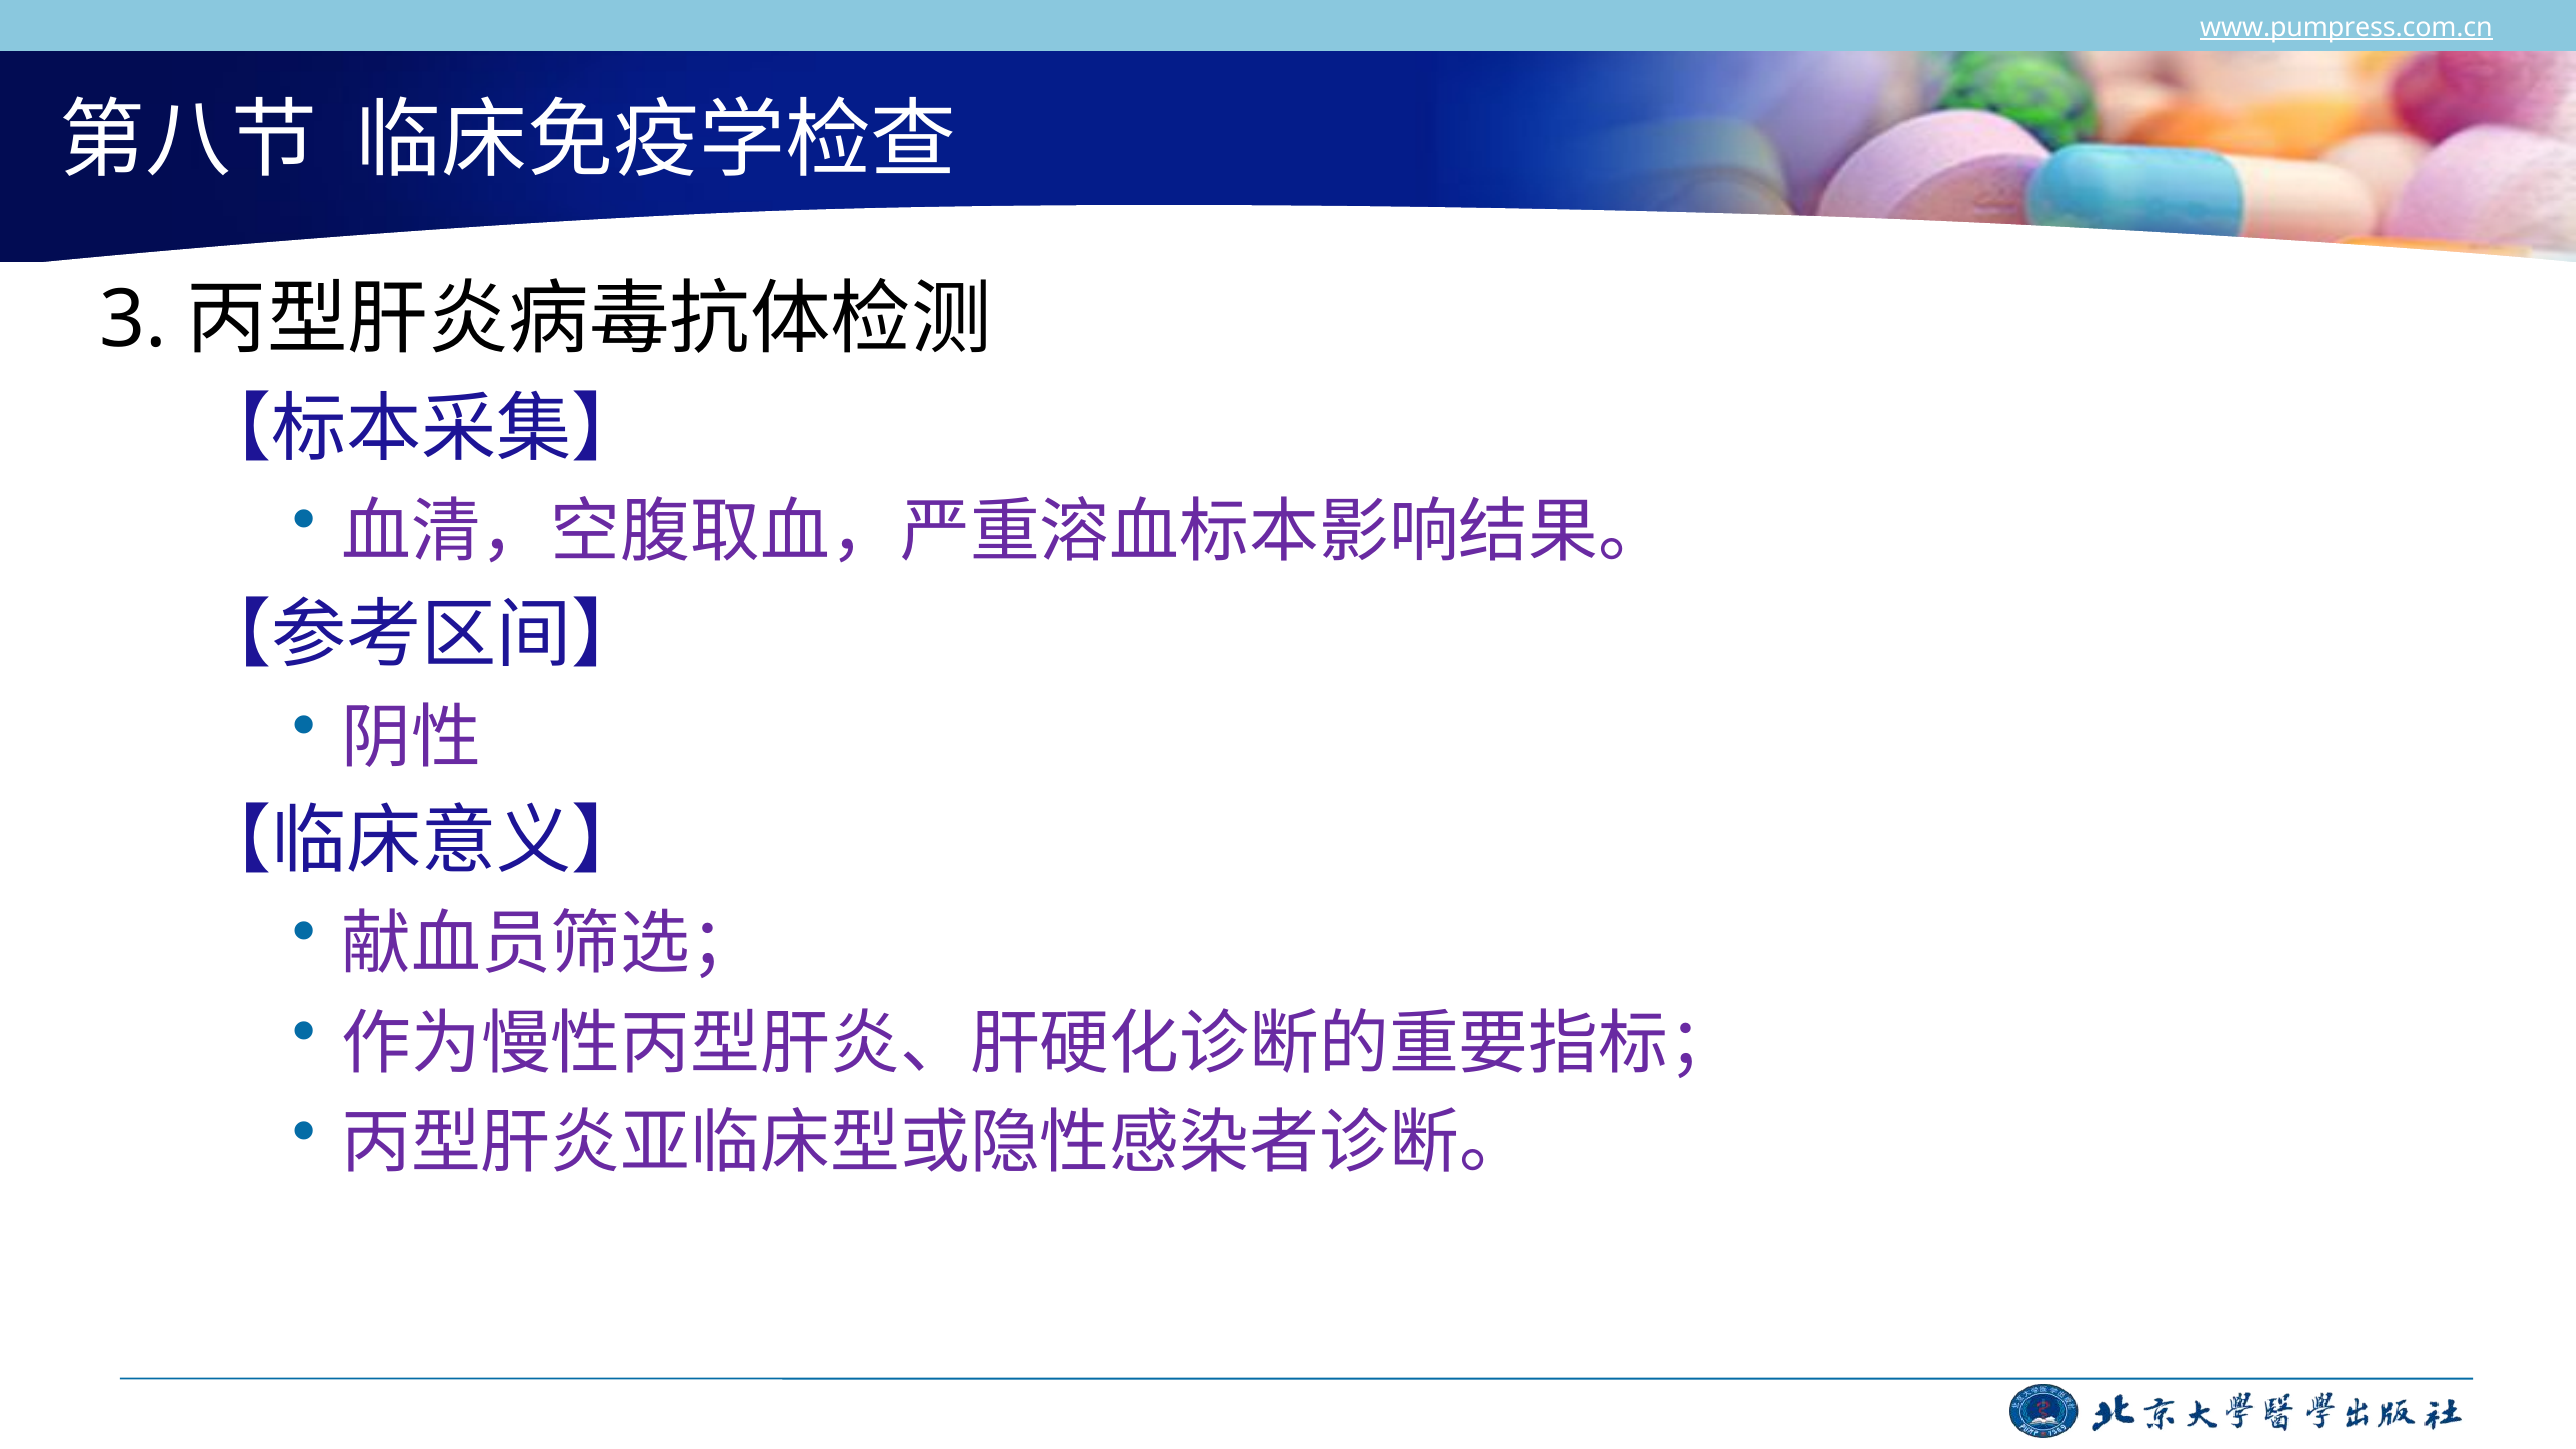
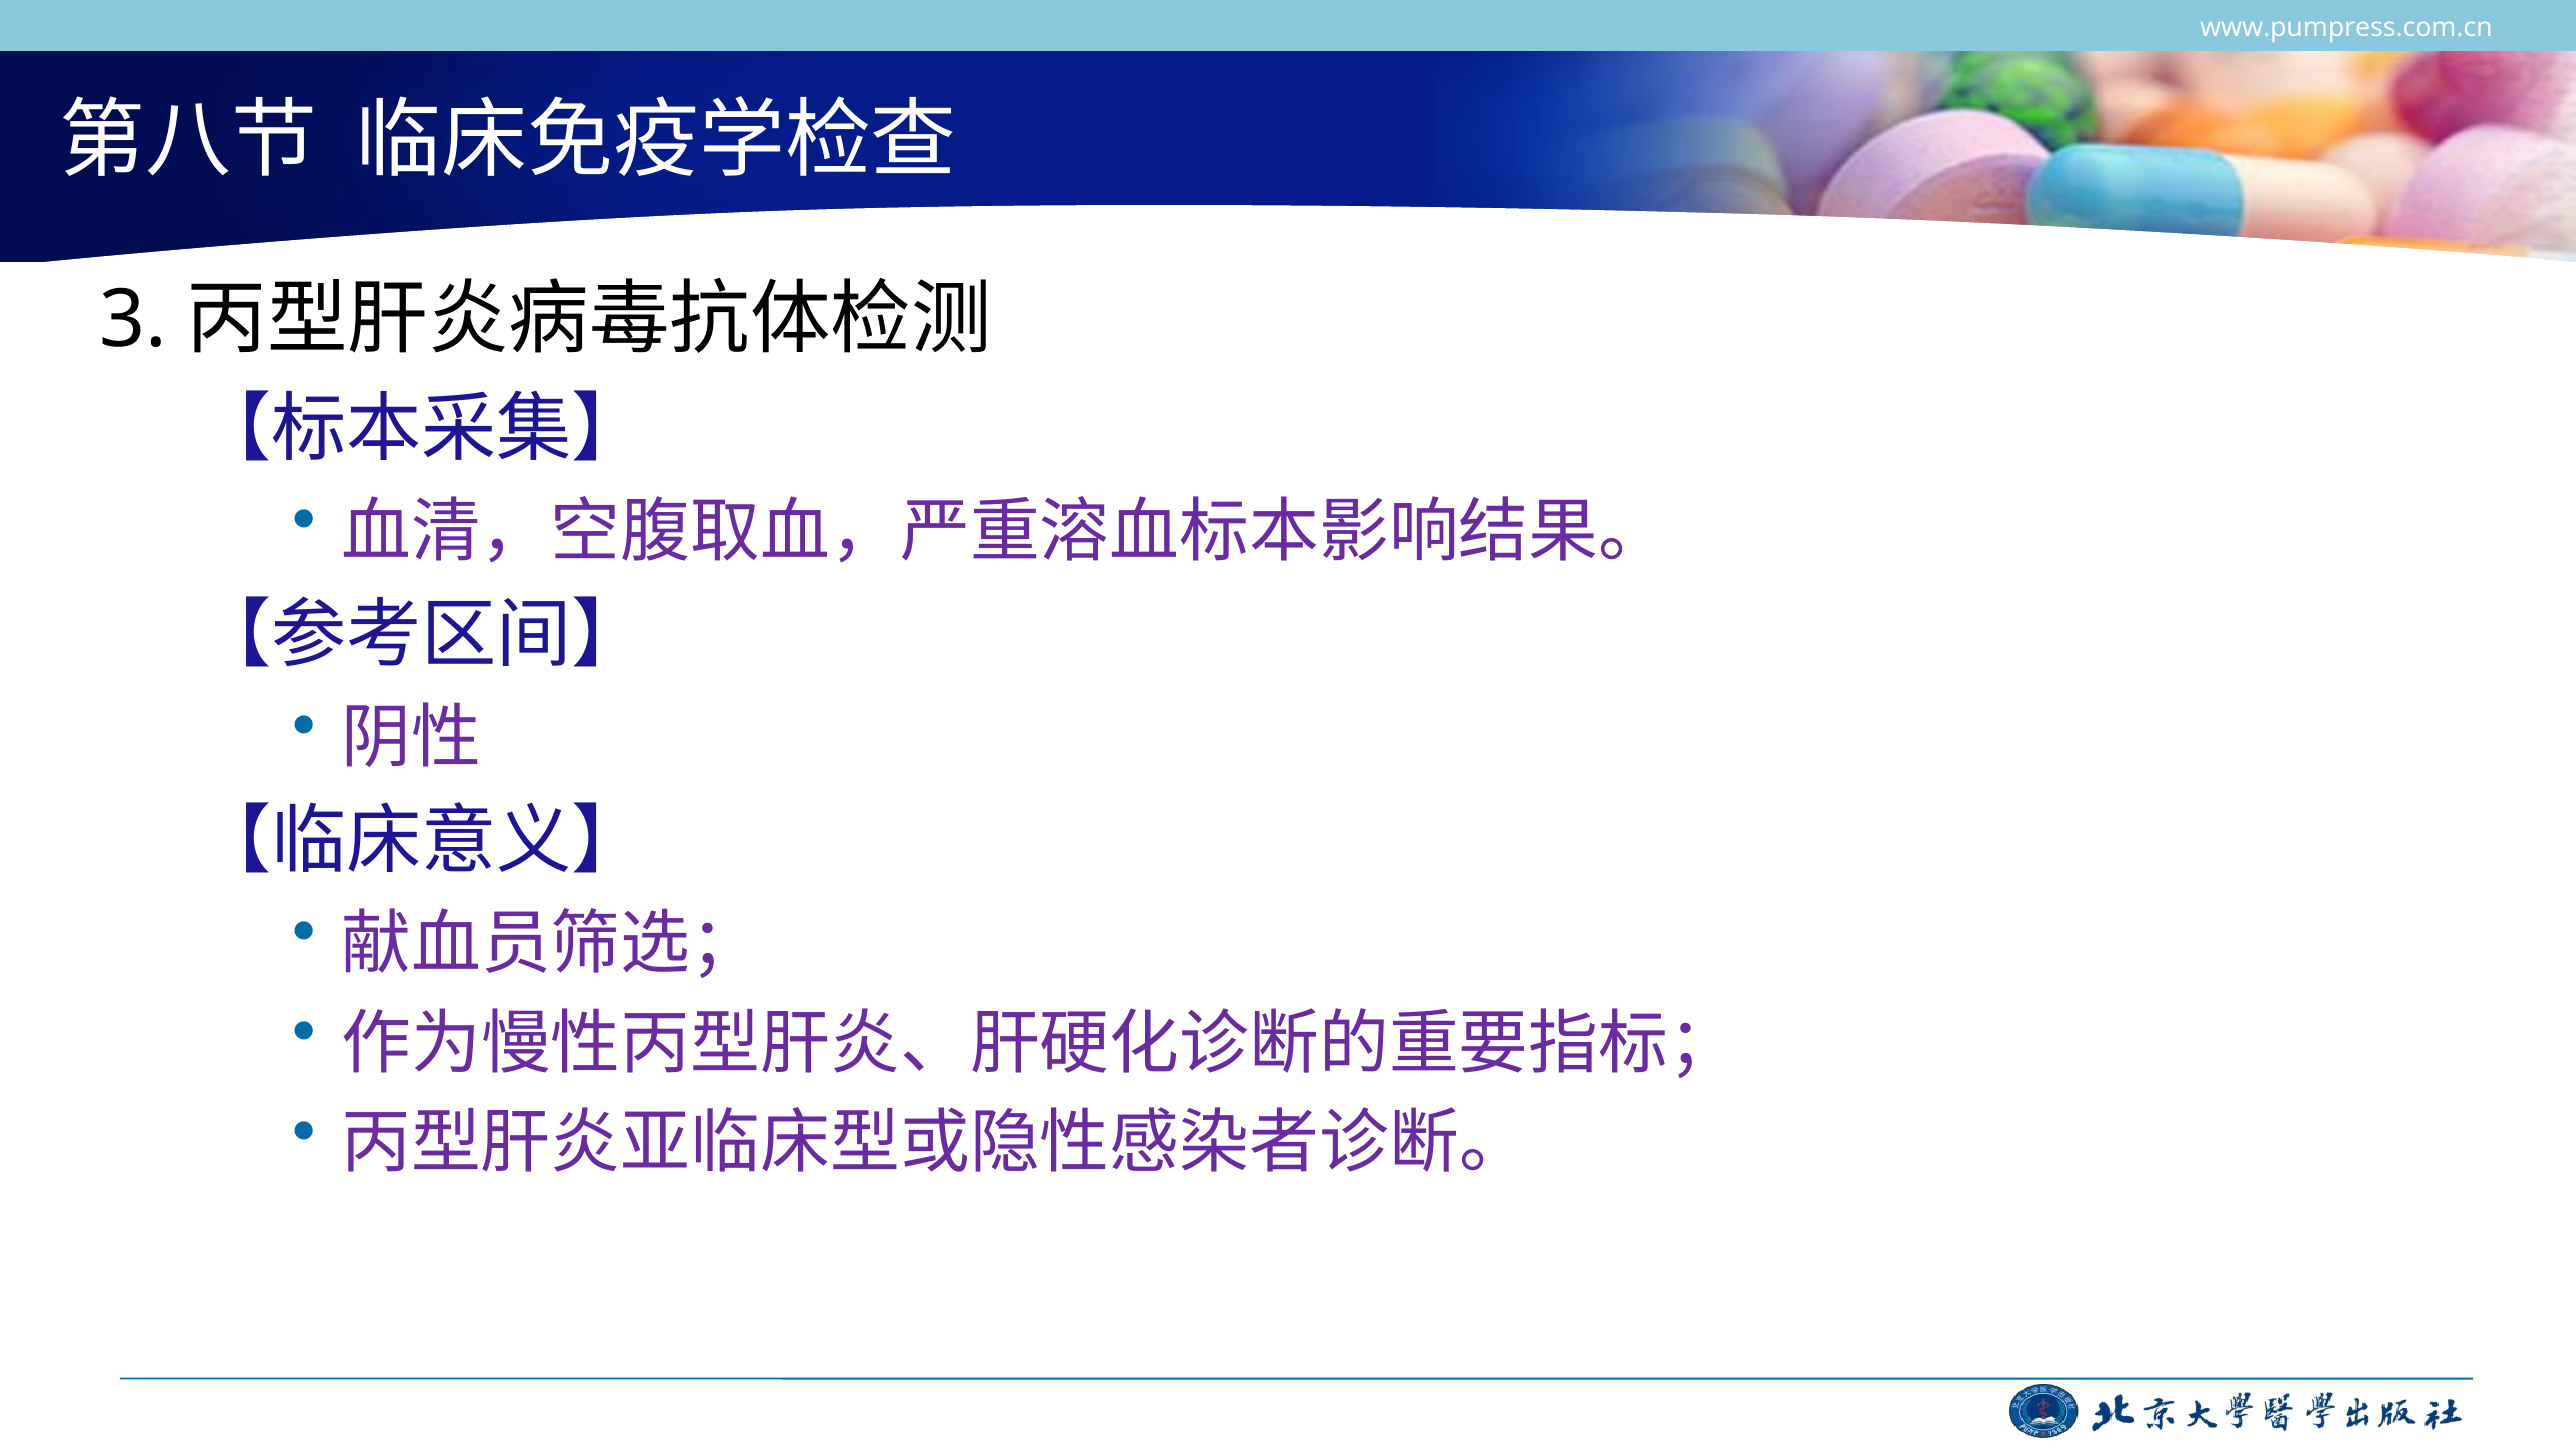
www.pumpress.com.cn underline: present -> none (2346, 28)
